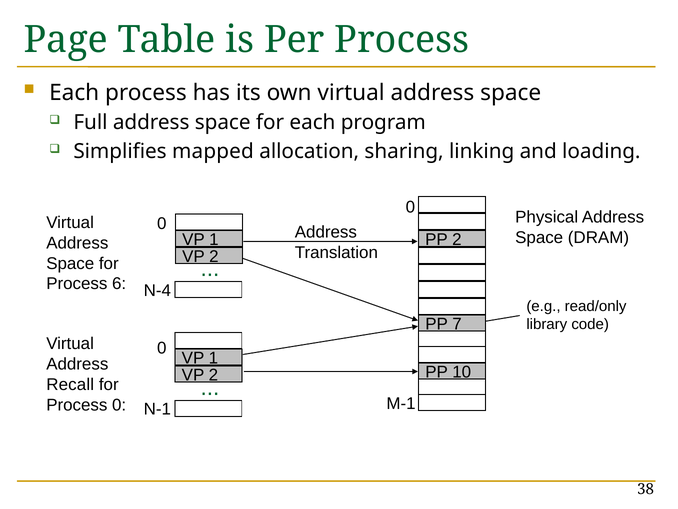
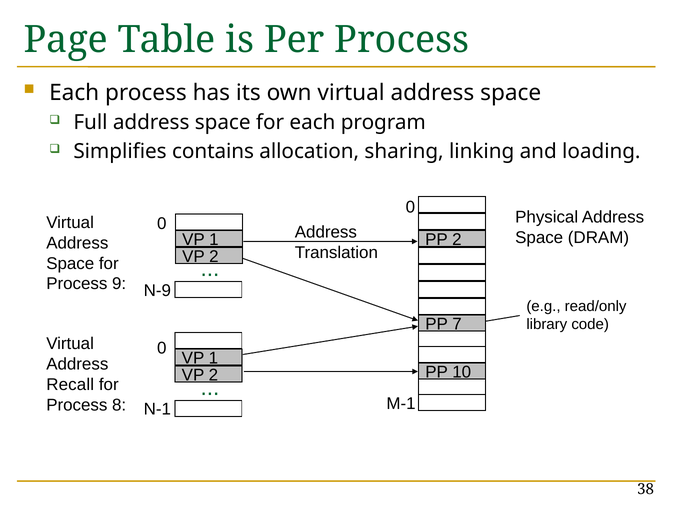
mapped: mapped -> contains (213, 151)
6: 6 -> 9 (119, 284)
N-4: N-4 -> N-9 (157, 290)
Process 0: 0 -> 8 (119, 405)
